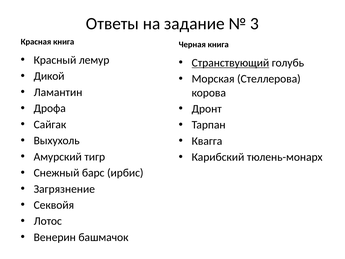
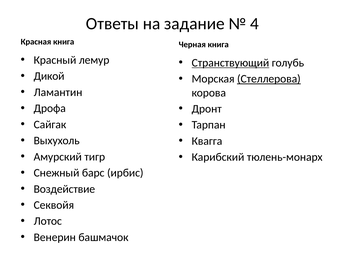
3: 3 -> 4 (255, 24)
Стеллерова underline: none -> present (269, 79)
Загрязнение: Загрязнение -> Воздействие (64, 189)
